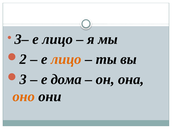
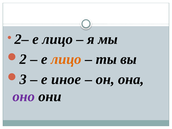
3–: 3– -> 2– (22, 39)
дома: дома -> иное (66, 79)
оно colour: orange -> purple (24, 97)
